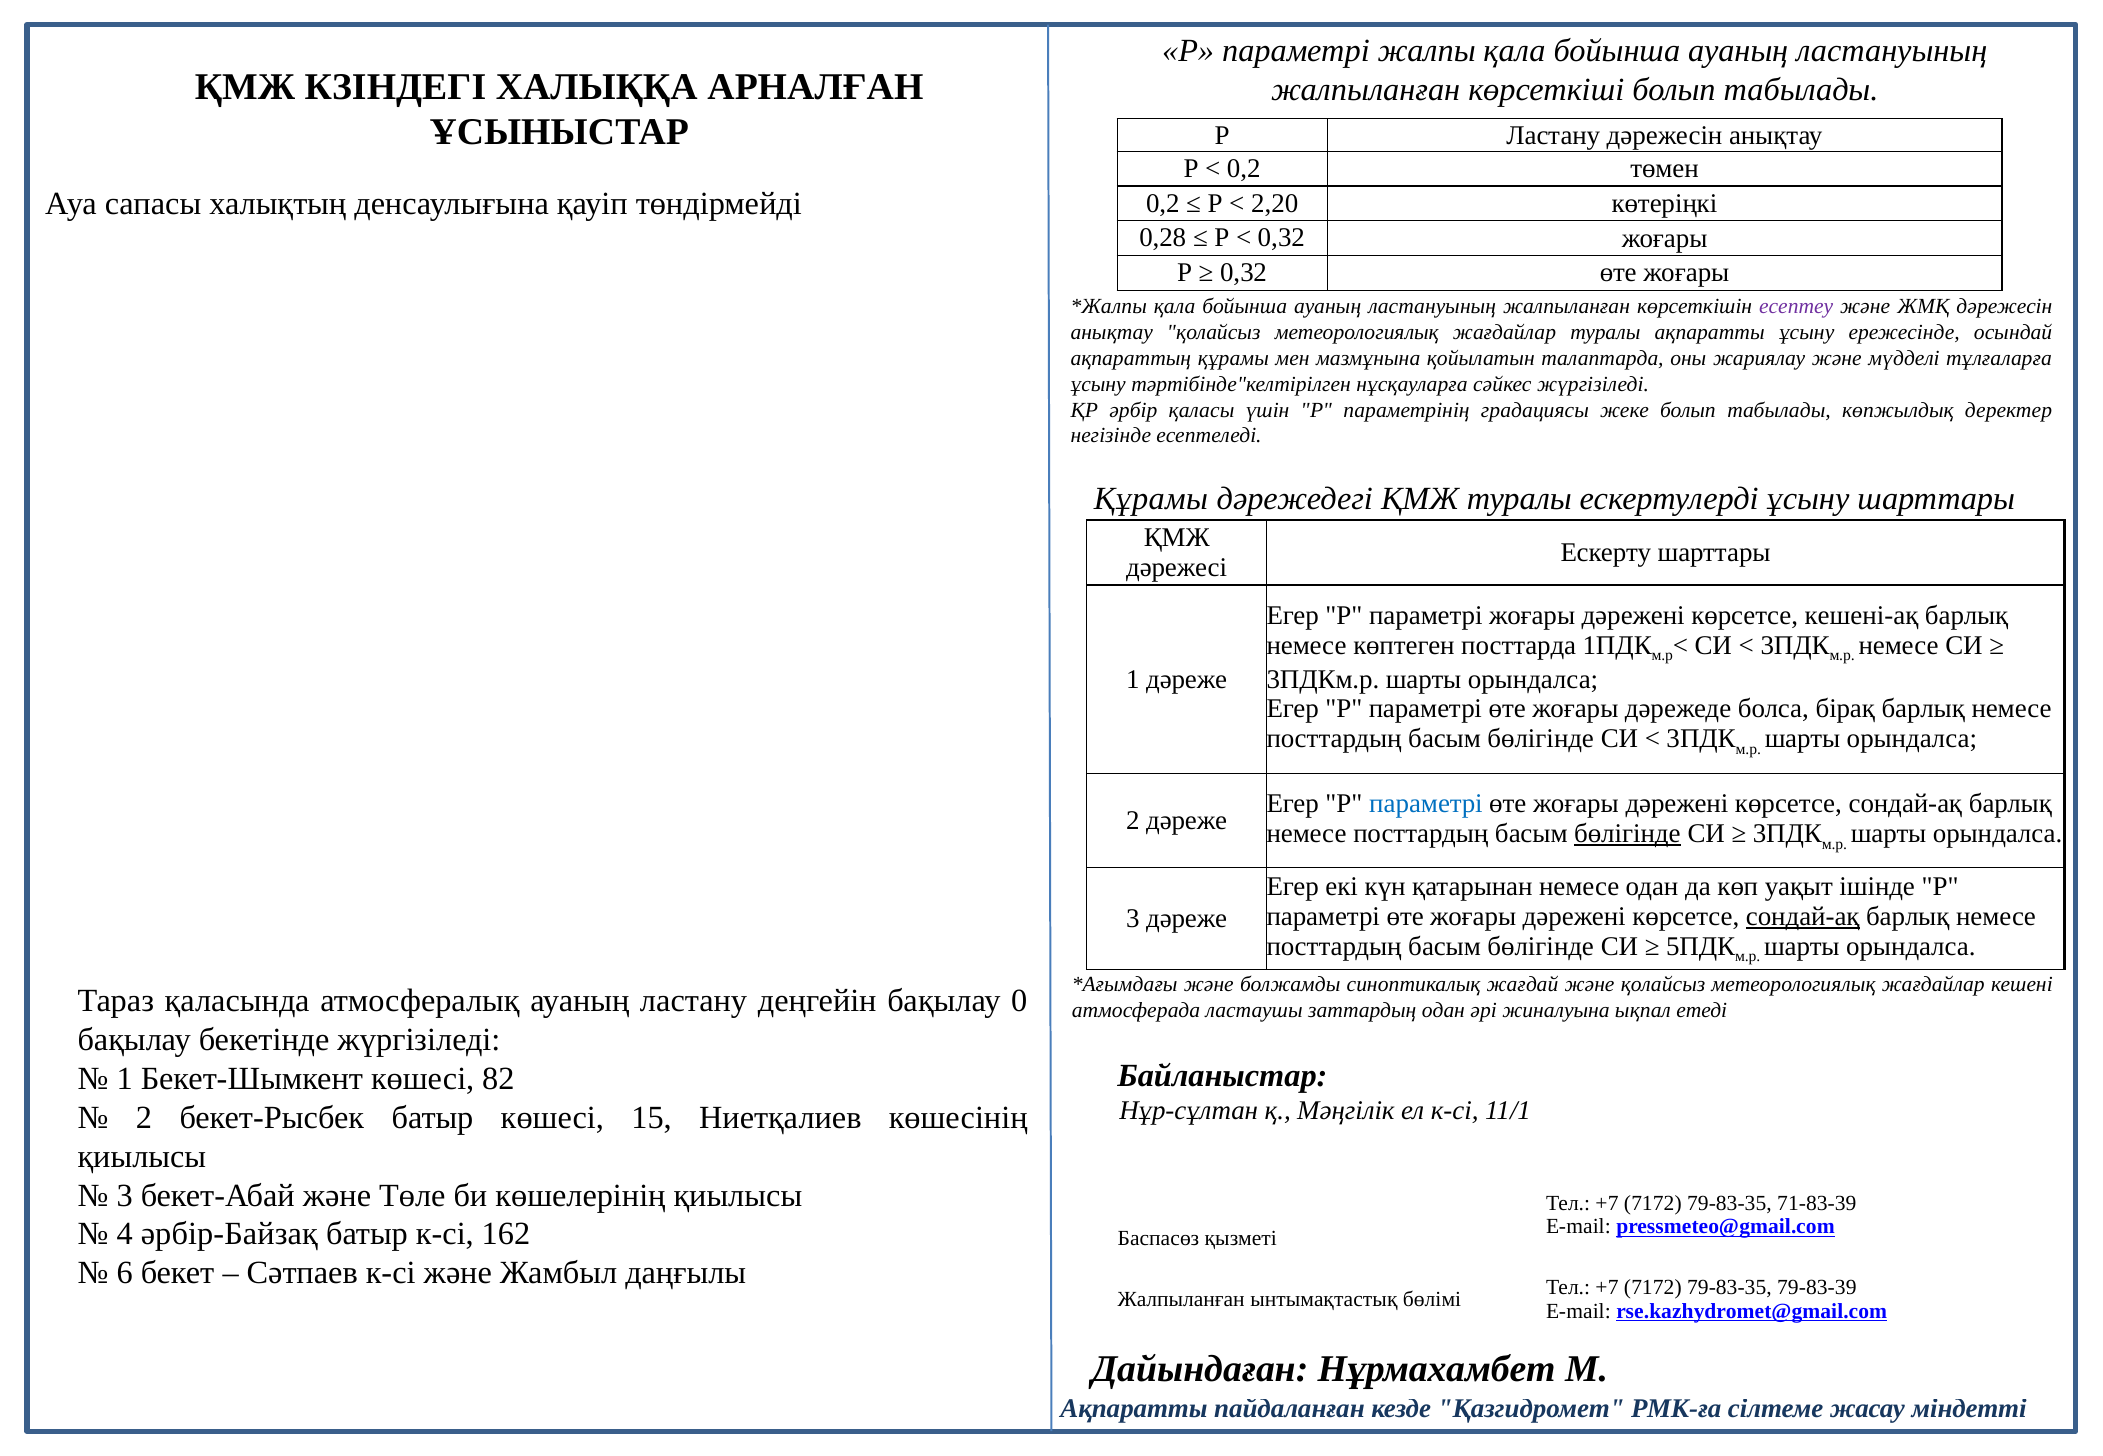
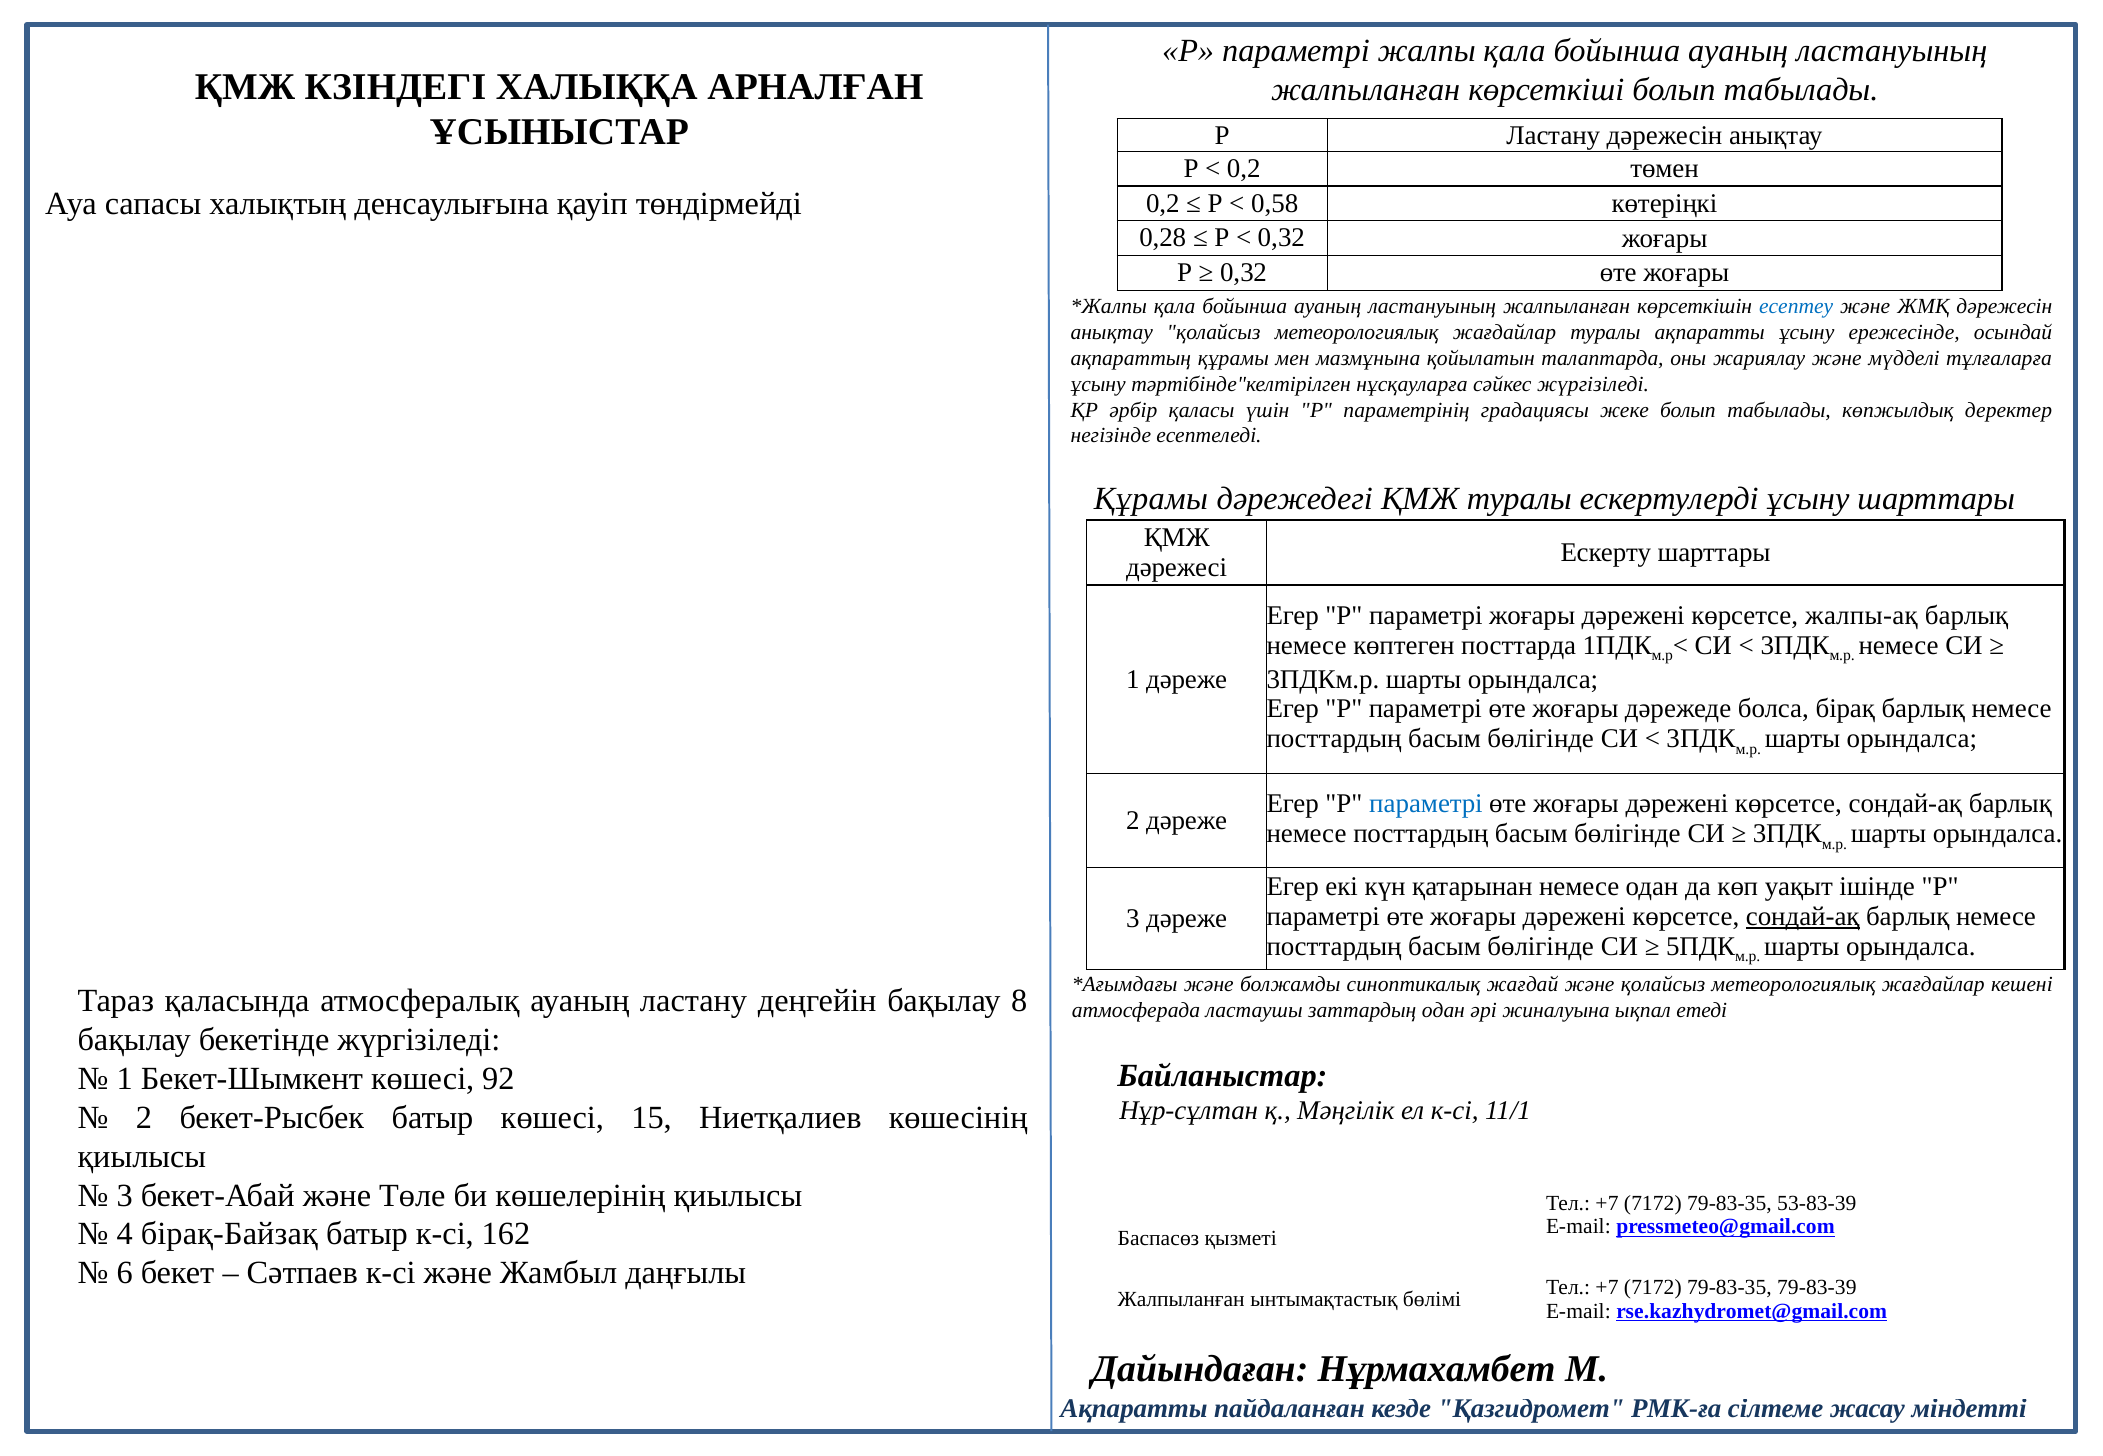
2,20: 2,20 -> 0,58 (1275, 203)
есептеу colour: purple -> blue (1796, 307)
кешені-ақ: кешені-ақ -> жалпы-ақ (1861, 615)
бөлігінде underline: present -> none (1627, 833)
0: 0 -> 8 (1019, 1001)
82: 82 -> 92 (498, 1079)
71-83-39: 71-83-39 -> 53-83-39 (1817, 1203)
әрбір-Байзақ: әрбір-Байзақ -> бірақ-Байзақ (229, 1234)
